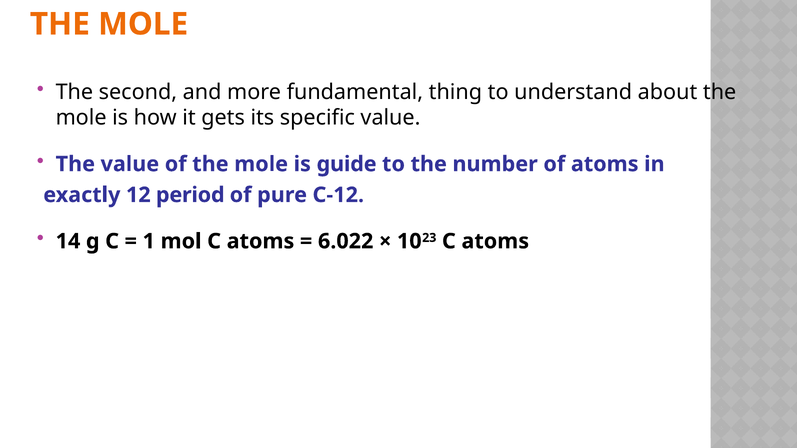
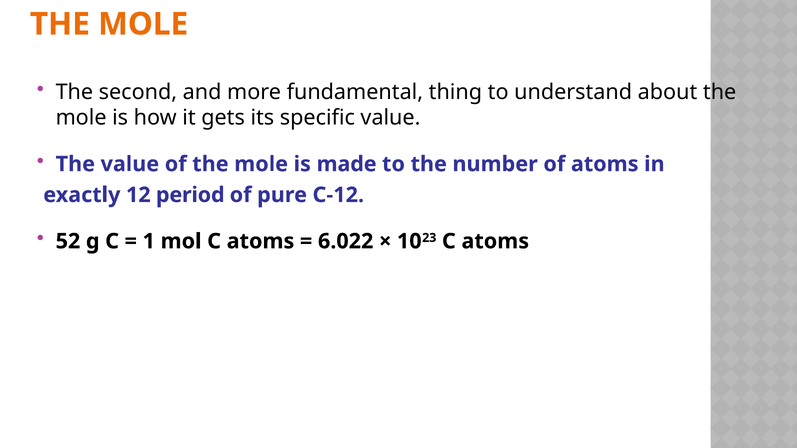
guide: guide -> made (347, 164)
14: 14 -> 52 (68, 241)
